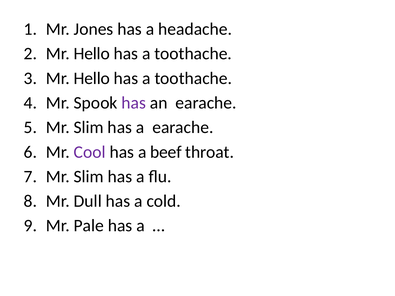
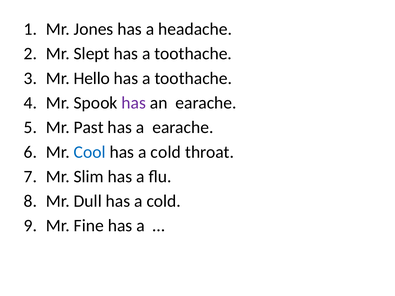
Hello: Hello -> Slept (92, 54)
Slim: Slim -> Past (89, 128)
Cool colour: purple -> blue (90, 152)
beef: beef -> cold (166, 152)
Pale: Pale -> Fine (89, 226)
